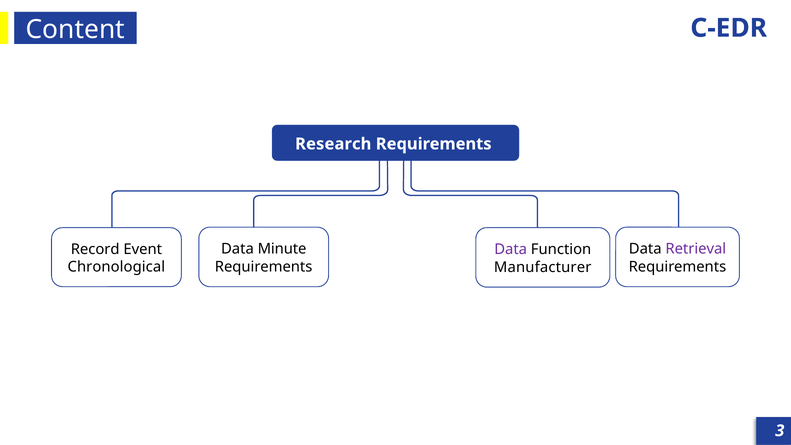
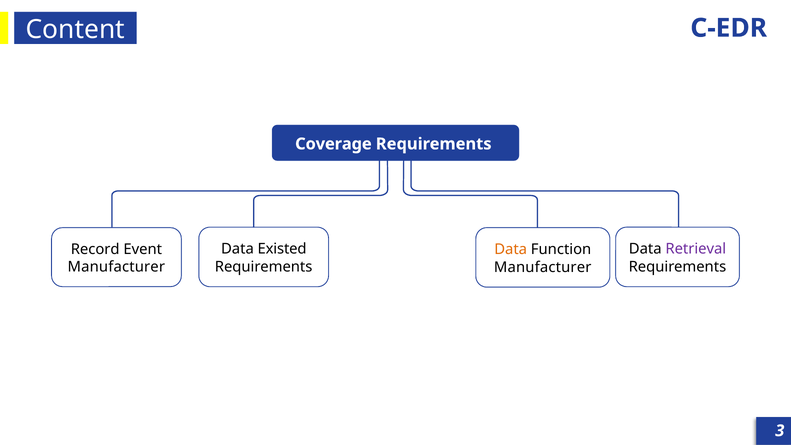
Research: Research -> Coverage (333, 144)
Minute: Minute -> Existed (282, 249)
Data colour: purple -> orange (511, 249)
Chronological: Chronological -> Manufacturer (116, 267)
